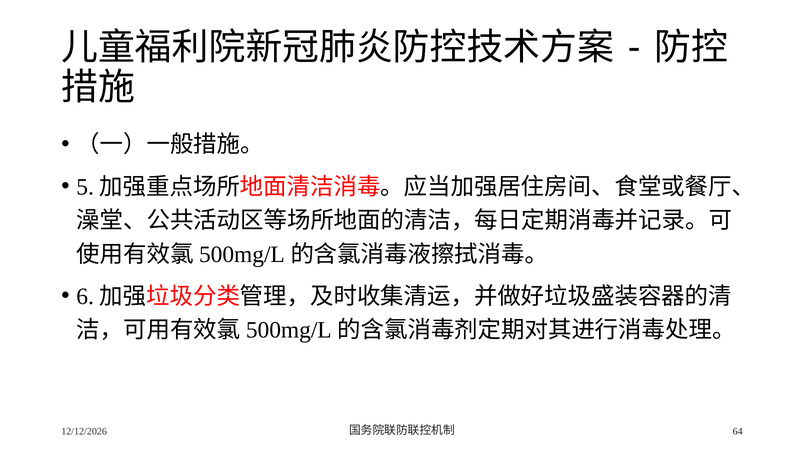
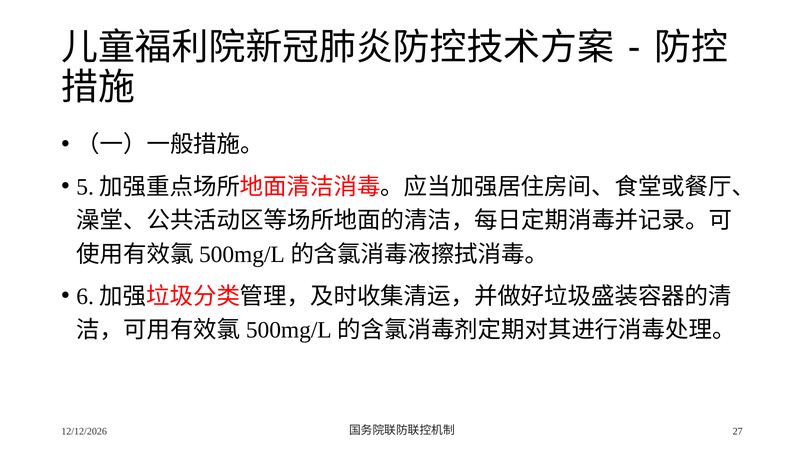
64: 64 -> 27 (738, 432)
